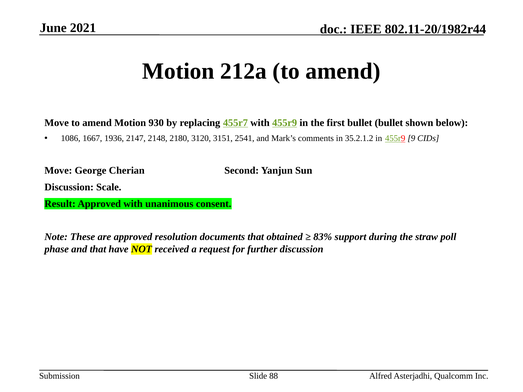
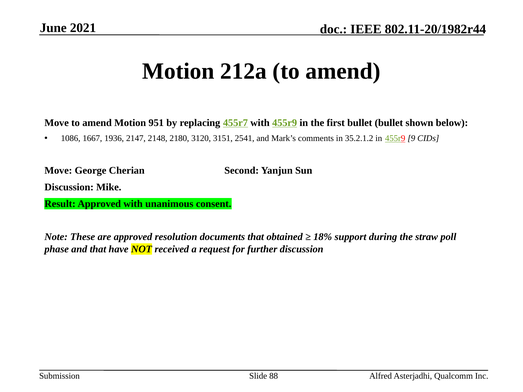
930: 930 -> 951 (156, 123)
Scale: Scale -> Mike (109, 187)
83%: 83% -> 18% (323, 237)
